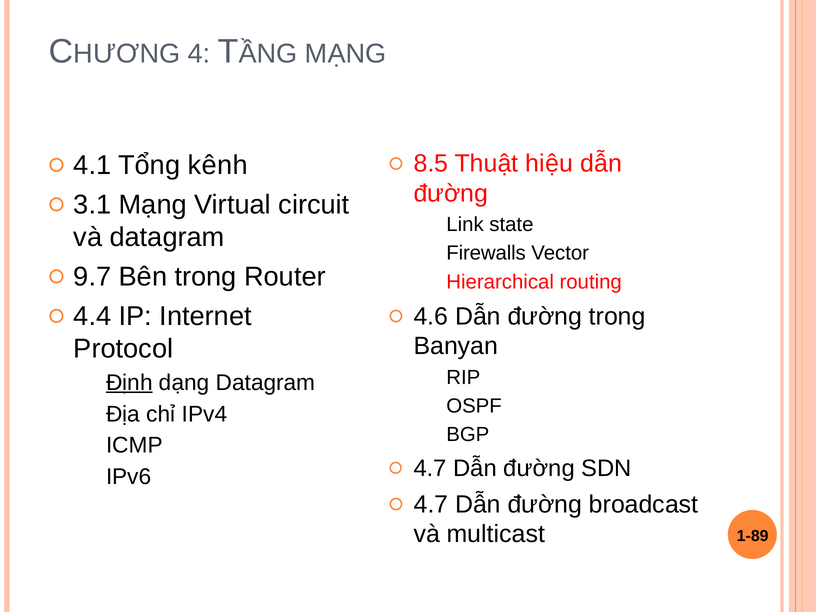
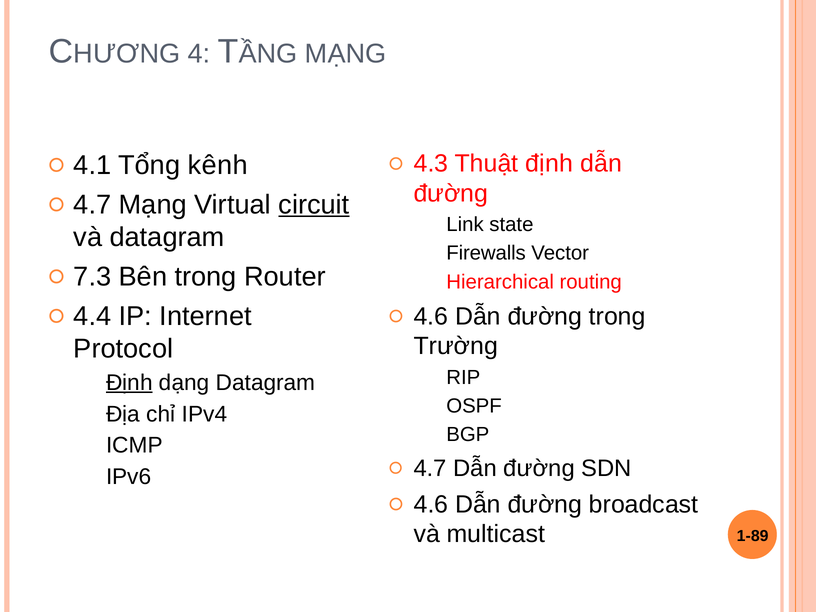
8.5: 8.5 -> 4.3 (431, 164)
Thuật hiệu: hiệu -> định (549, 164)
3.1: 3.1 -> 4.7 (92, 205)
circuit underline: none -> present (314, 205)
9.7: 9.7 -> 7.3 (92, 277)
Banyan: Banyan -> Trường (456, 346)
4.7: 4.7 -> 4.6 (431, 504)
